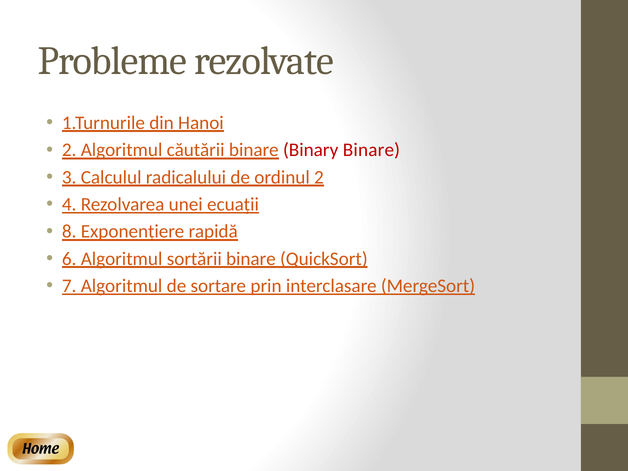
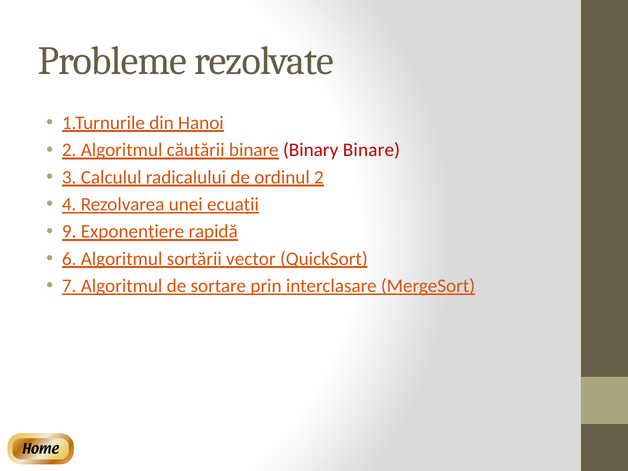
8: 8 -> 9 (69, 232)
sortării binare: binare -> vector (251, 259)
